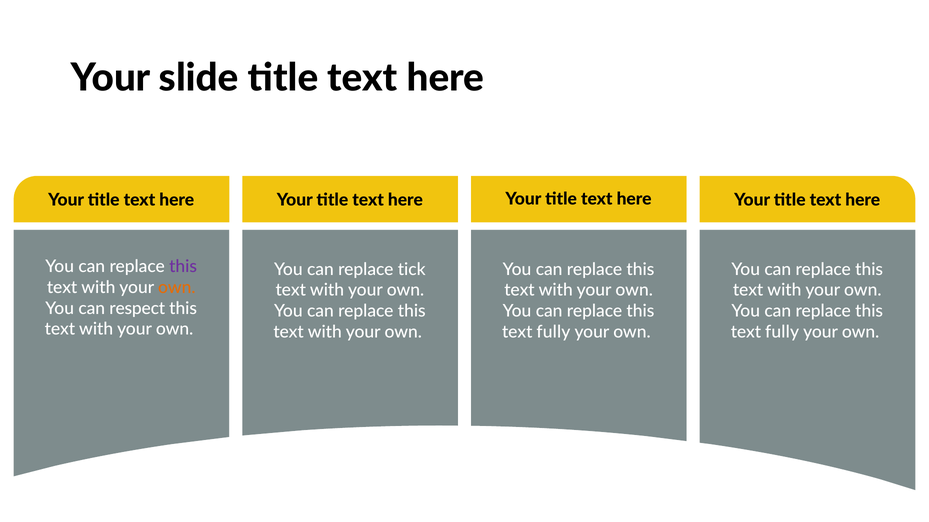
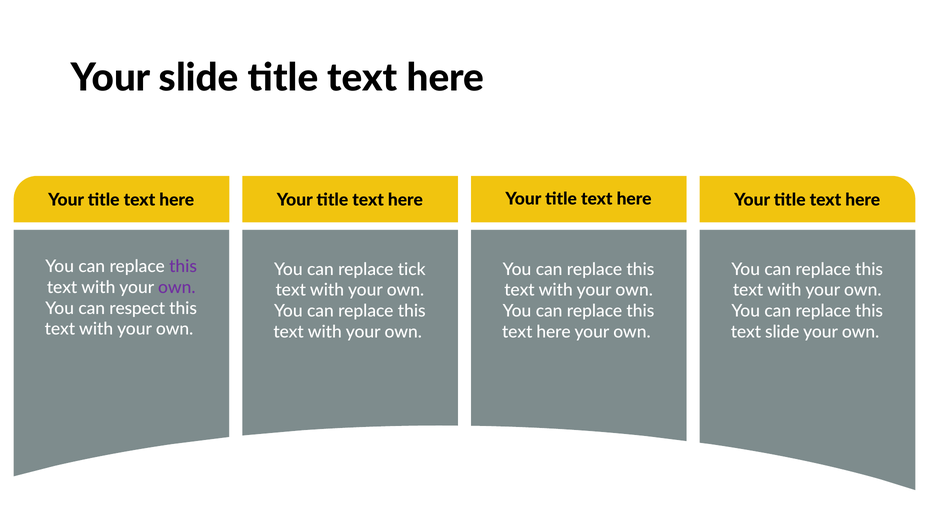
own colour: orange -> purple (177, 288)
fully: fully -> here (554, 332)
fully: fully -> slide (782, 332)
